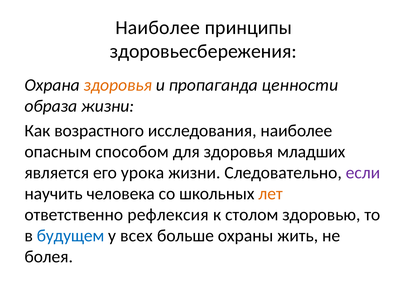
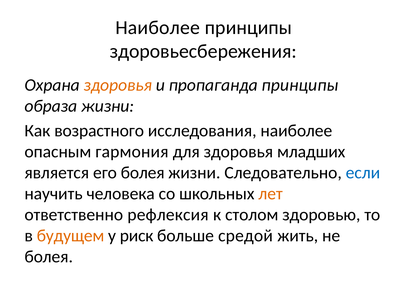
пропаганда ценности: ценности -> принципы (300, 85)
способом: способом -> гармония (132, 152)
его урока: урока -> болея (143, 173)
если colour: purple -> blue (363, 173)
будущем colour: blue -> orange (70, 236)
всех: всех -> риск (137, 236)
охраны: охраны -> средой (245, 236)
